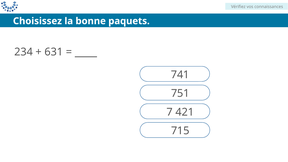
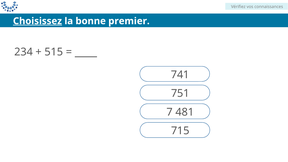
Choisissez underline: none -> present (37, 21)
paquets: paquets -> premier (129, 21)
631: 631 -> 515 (54, 52)
421: 421 -> 481 (185, 112)
